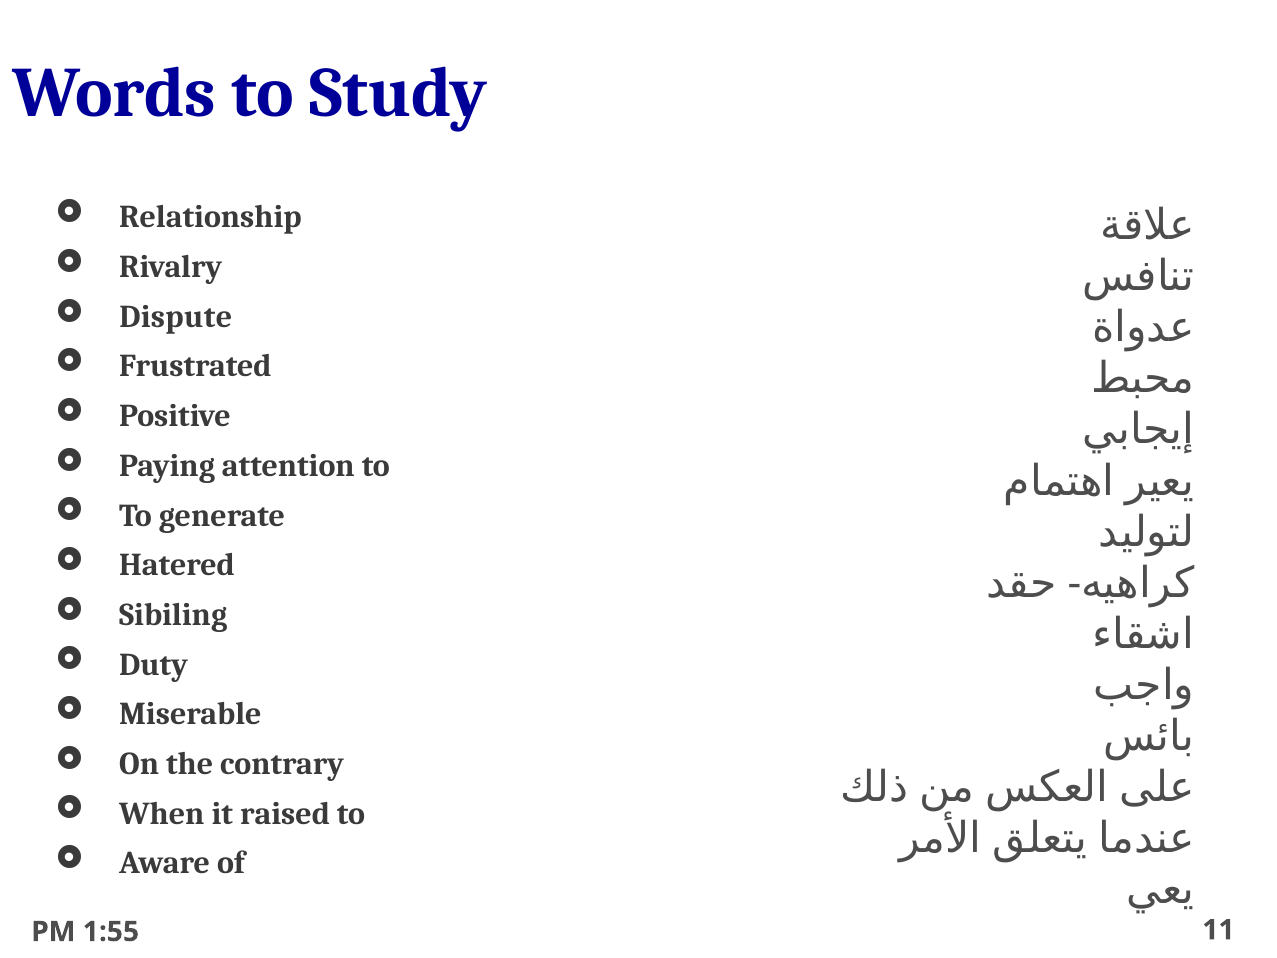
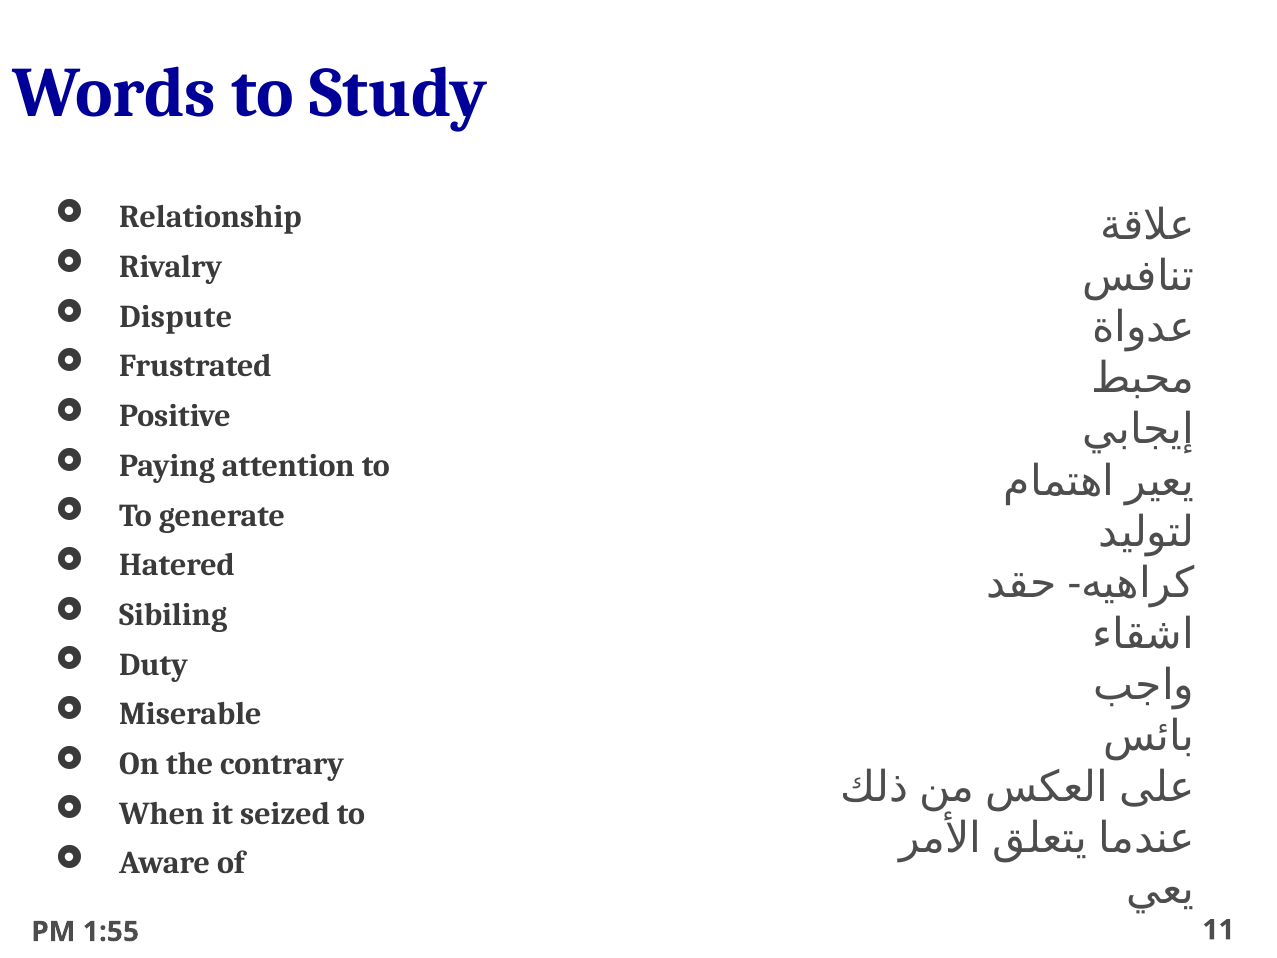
raised: raised -> seized (285, 813)
